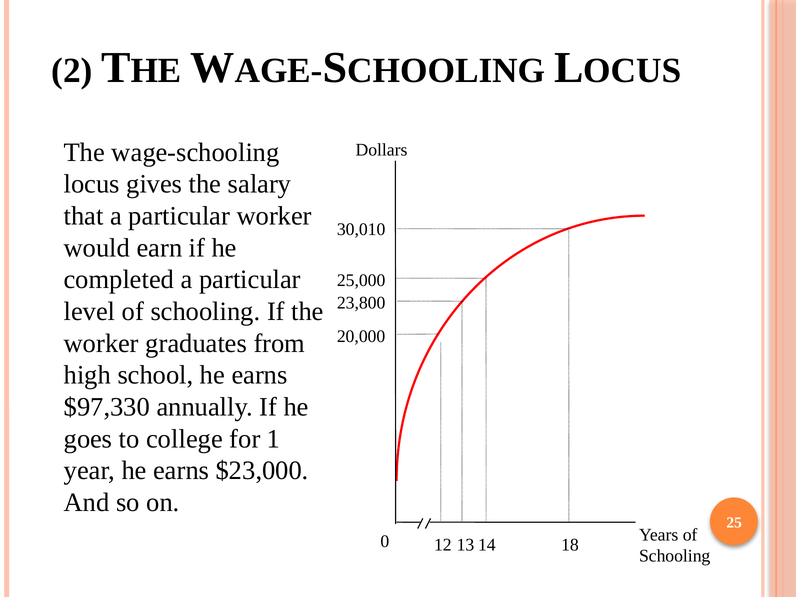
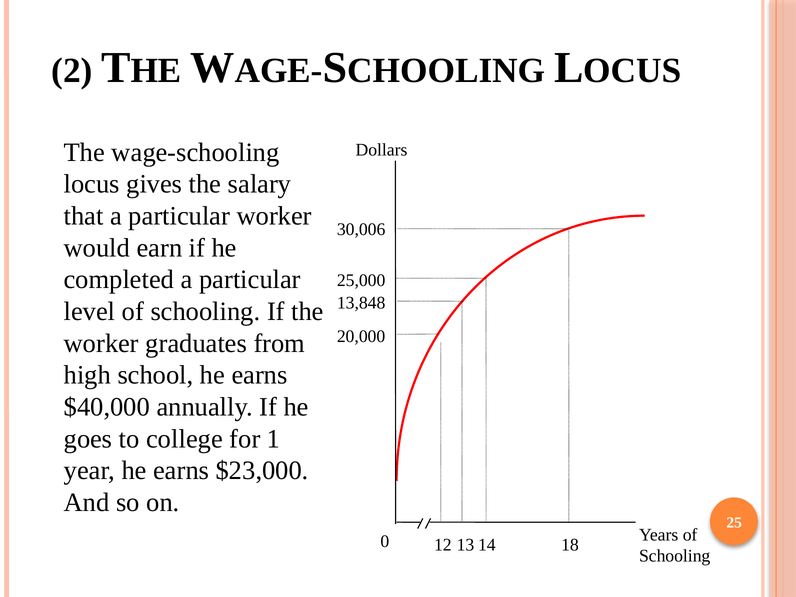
30,010: 30,010 -> 30,006 (361, 230)
23,800: 23,800 -> 13,848 (361, 303)
$97,330: $97,330 -> $40,000 (107, 407)
